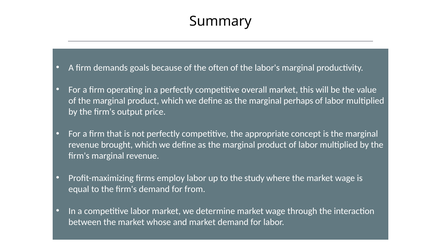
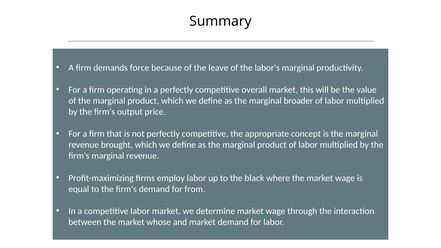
goals: goals -> force (140, 68)
often: often -> leave (218, 68)
perhaps: perhaps -> broader (298, 101)
study: study -> black (254, 178)
